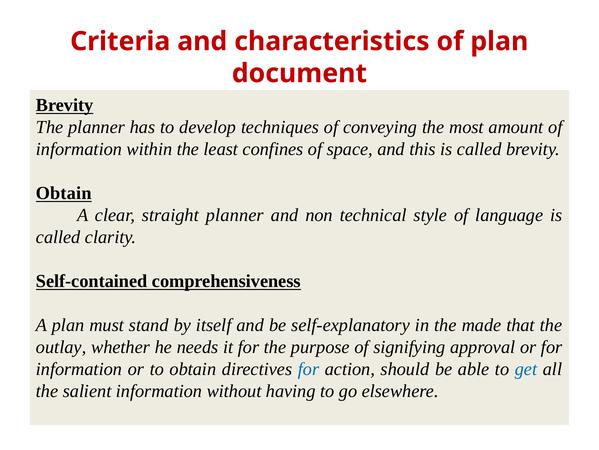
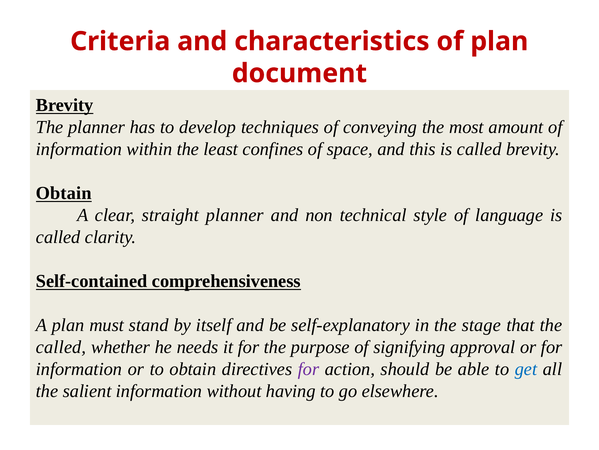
made: made -> stage (481, 325)
outlay: outlay -> called (61, 347)
for colour: blue -> purple (308, 369)
